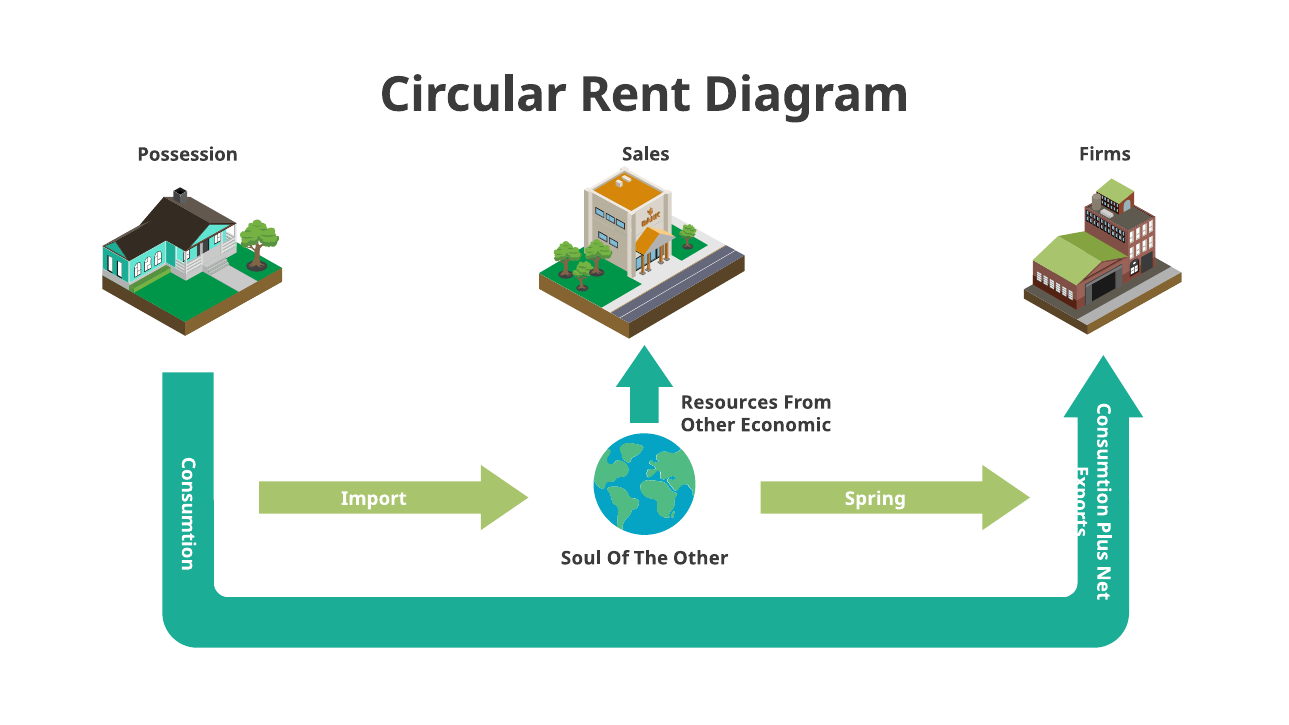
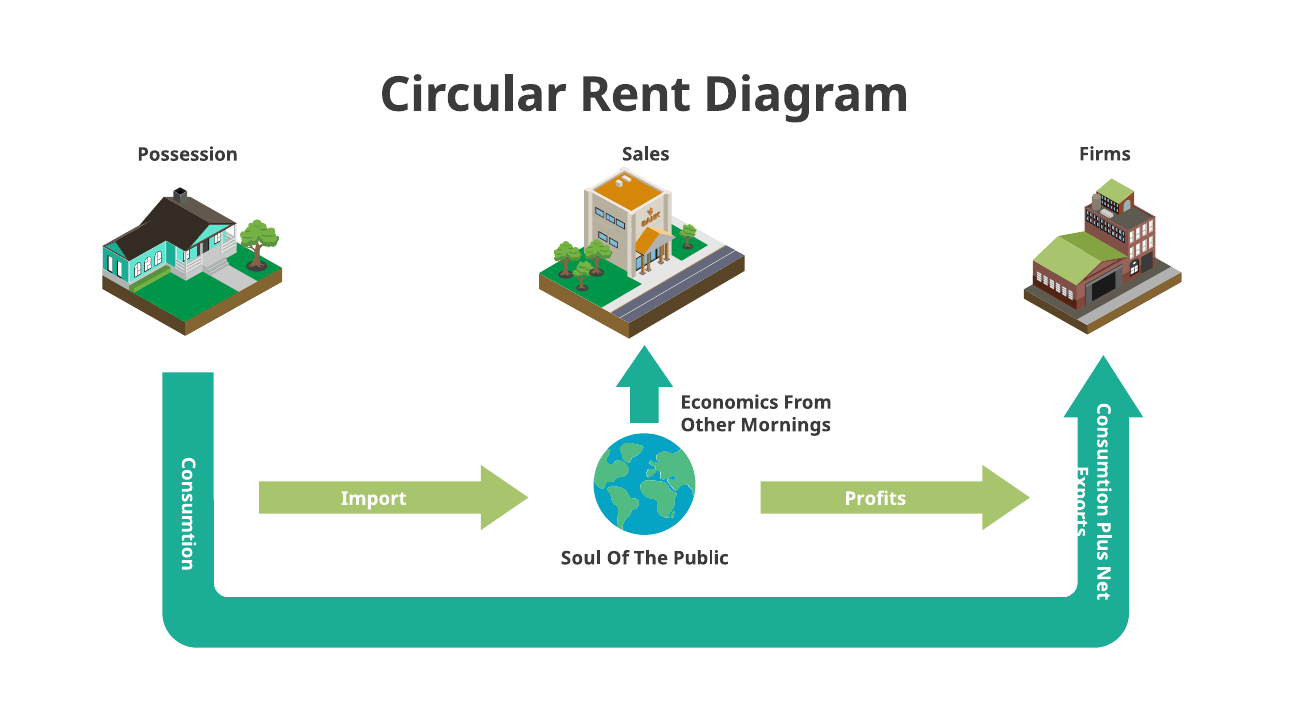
Resources: Resources -> Economics (730, 403)
Economic: Economic -> Mornings (786, 425)
Spring: Spring -> Profits (875, 499)
The Other: Other -> Public (701, 558)
